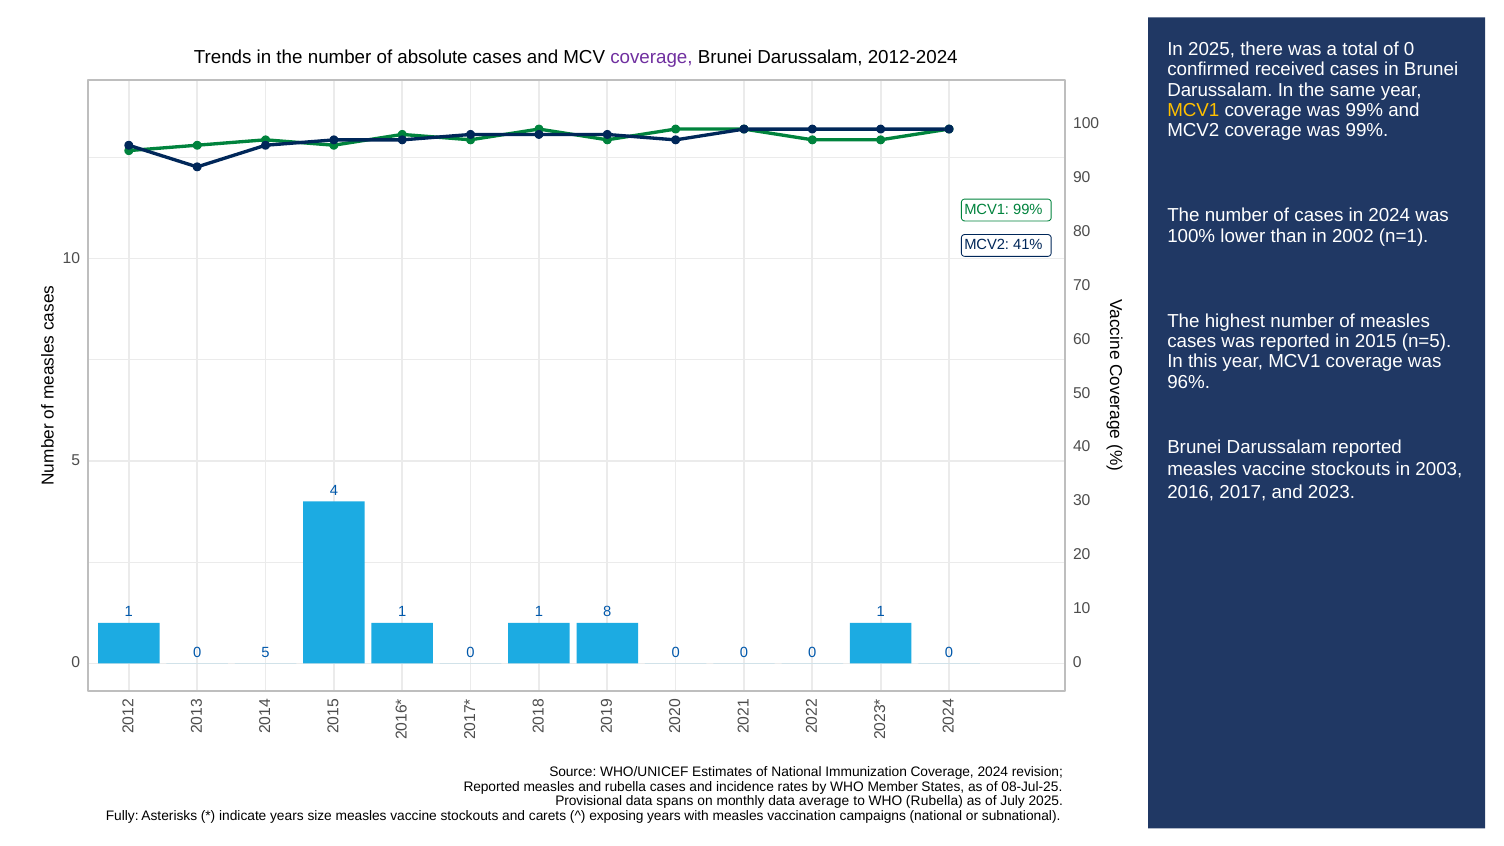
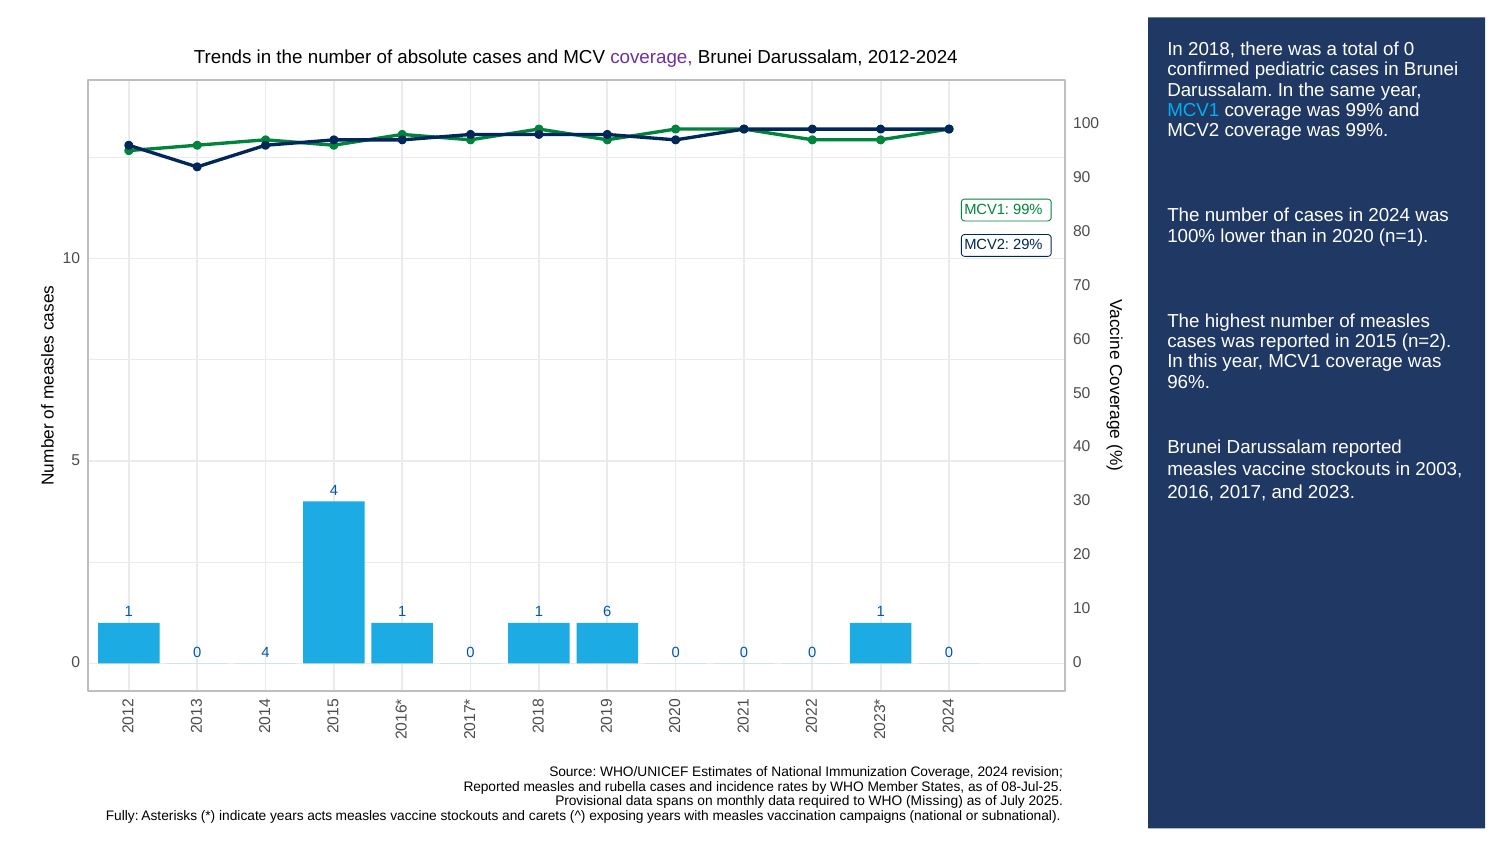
In 2025: 2025 -> 2018 (1212, 49)
received: received -> pediatric (1290, 70)
MCV1 colour: yellow -> light blue (1193, 110)
2002: 2002 -> 2020 (1353, 236)
41%: 41% -> 29% (1028, 245)
n=5: n=5 -> n=2 (1427, 341)
8: 8 -> 6 (607, 612)
5: 5 -> 4 (266, 652)
average: average -> required (824, 801)
WHO Rubella: Rubella -> Missing (934, 801)
size: size -> acts (320, 816)
